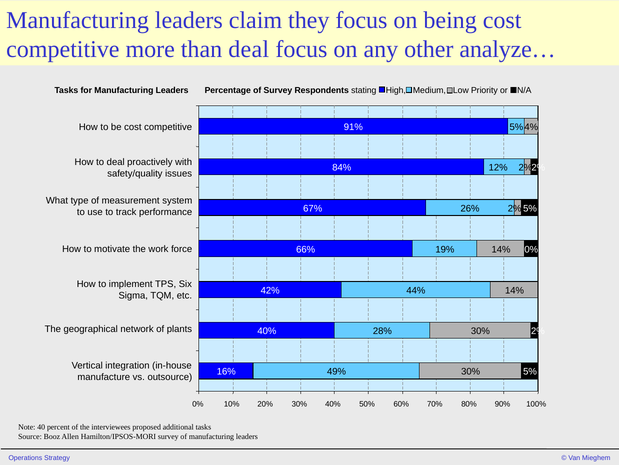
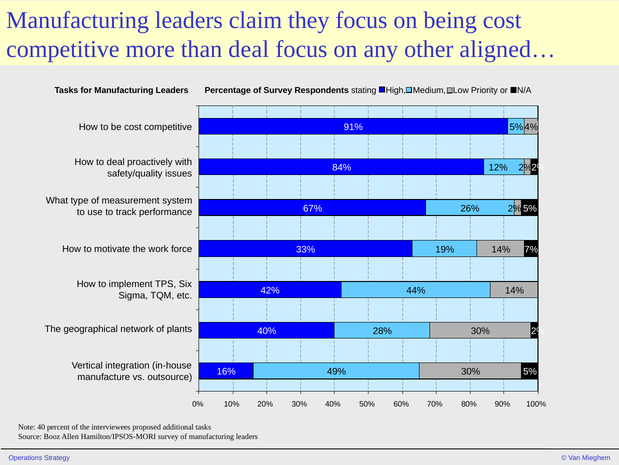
analyze…: analyze… -> aligned… (507, 49)
66%: 66% -> 33% (306, 249)
0%: 0% -> 7% (531, 249)
